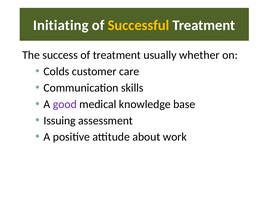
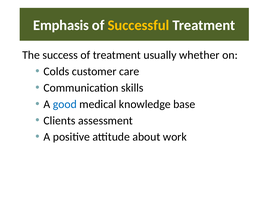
Initiating: Initiating -> Emphasis (61, 25)
good colour: purple -> blue (65, 104)
Issuing: Issuing -> Clients (60, 120)
